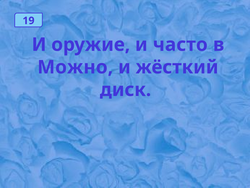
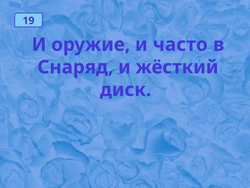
Можно: Можно -> Снаряд (75, 67)
